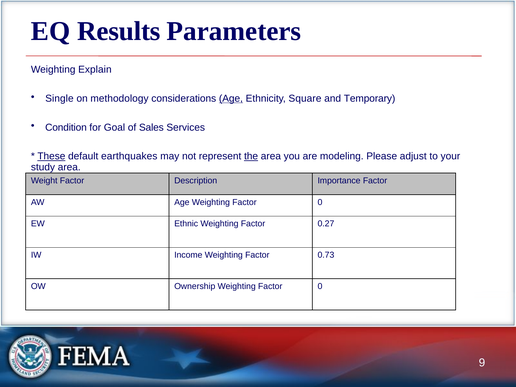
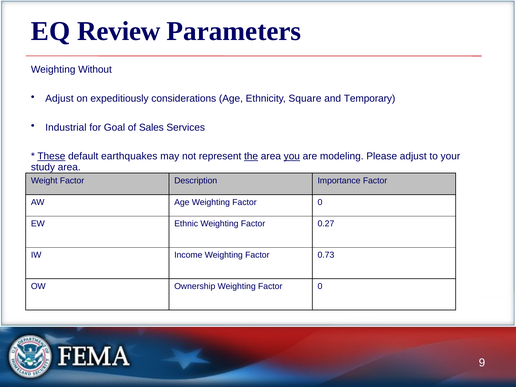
Results: Results -> Review (119, 31)
Explain: Explain -> Without (95, 70)
Single: Single -> Adjust (59, 99)
methodology: methodology -> expeditiously (120, 99)
Age underline: present -> none (231, 99)
Condition: Condition -> Industrial (66, 127)
you underline: none -> present (292, 156)
